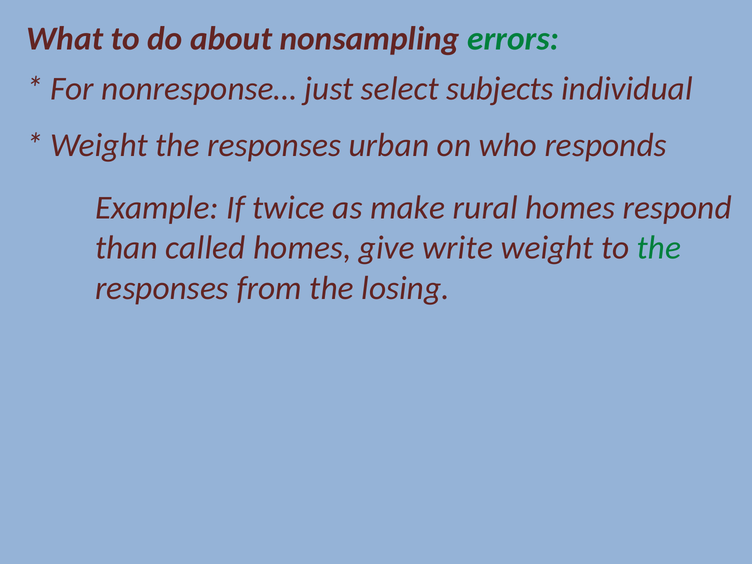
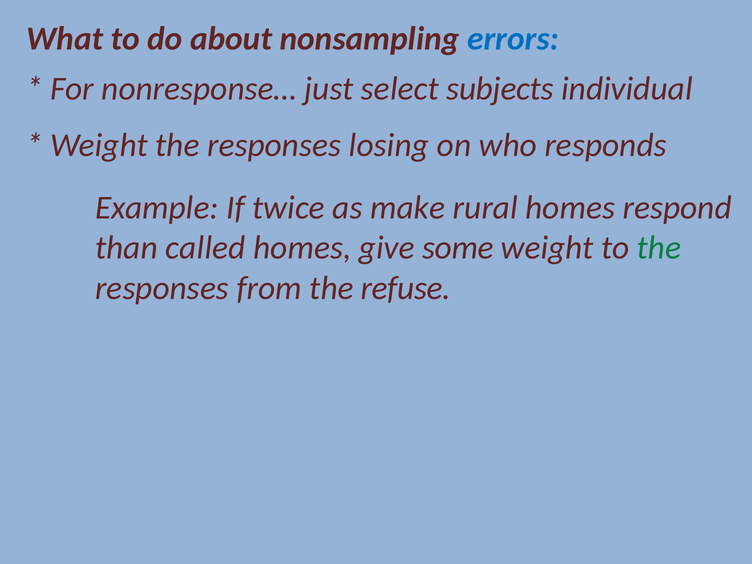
errors colour: green -> blue (513, 39)
urban: urban -> losing (389, 145)
write: write -> some (458, 248)
losing: losing -> refuse (406, 288)
